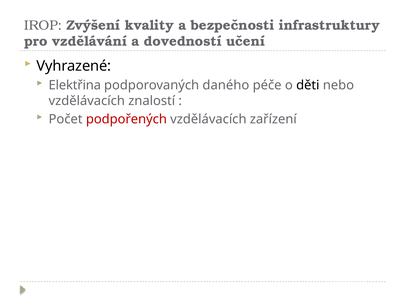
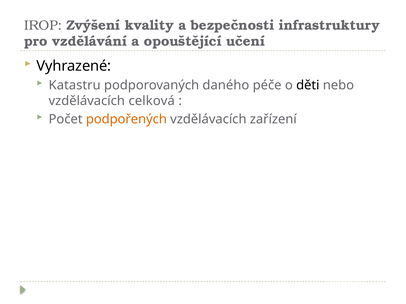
dovedností: dovedností -> opouštějící (183, 42)
Elektřina: Elektřina -> Katastru (75, 85)
znalostí: znalostí -> celková (152, 101)
podpořených colour: red -> orange (126, 119)
